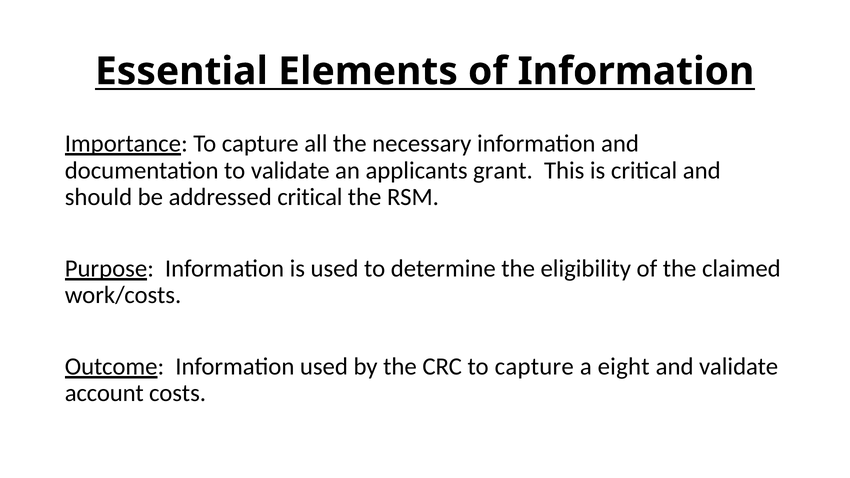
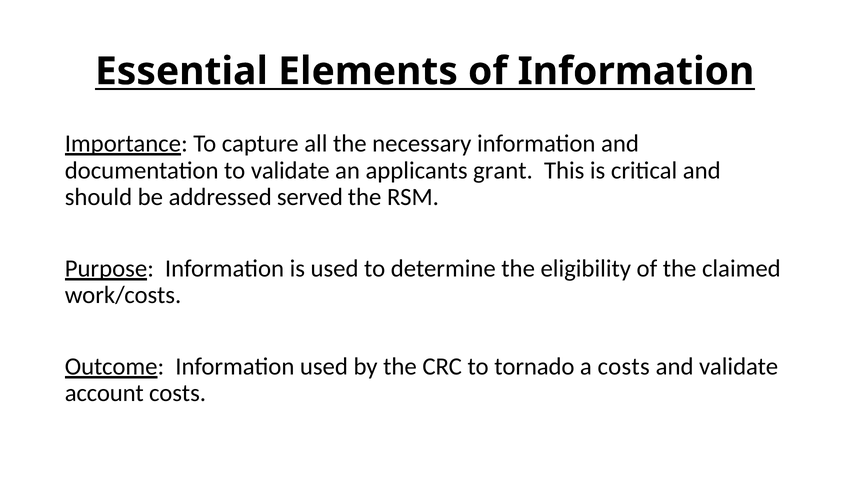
addressed critical: critical -> served (310, 197)
CRC to capture: capture -> tornado (534, 367)
a eight: eight -> costs (624, 367)
